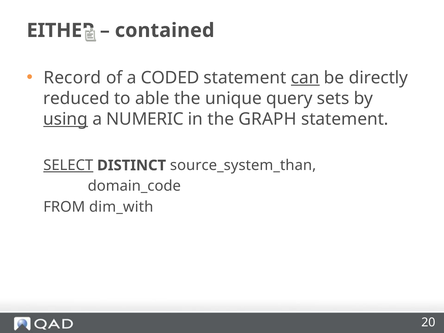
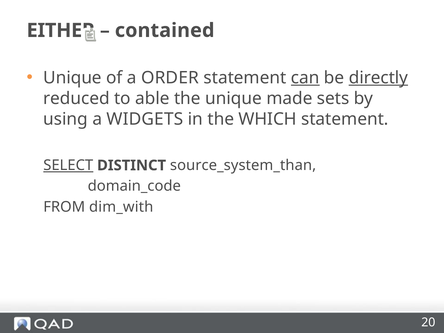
Record: Record -> Unique (72, 78)
CODED: CODED -> ORDER (170, 78)
directly underline: none -> present (378, 78)
query: query -> made (289, 98)
using underline: present -> none (66, 119)
NUMERIC: NUMERIC -> WIDGETS (145, 119)
GRAPH: GRAPH -> WHICH (268, 119)
